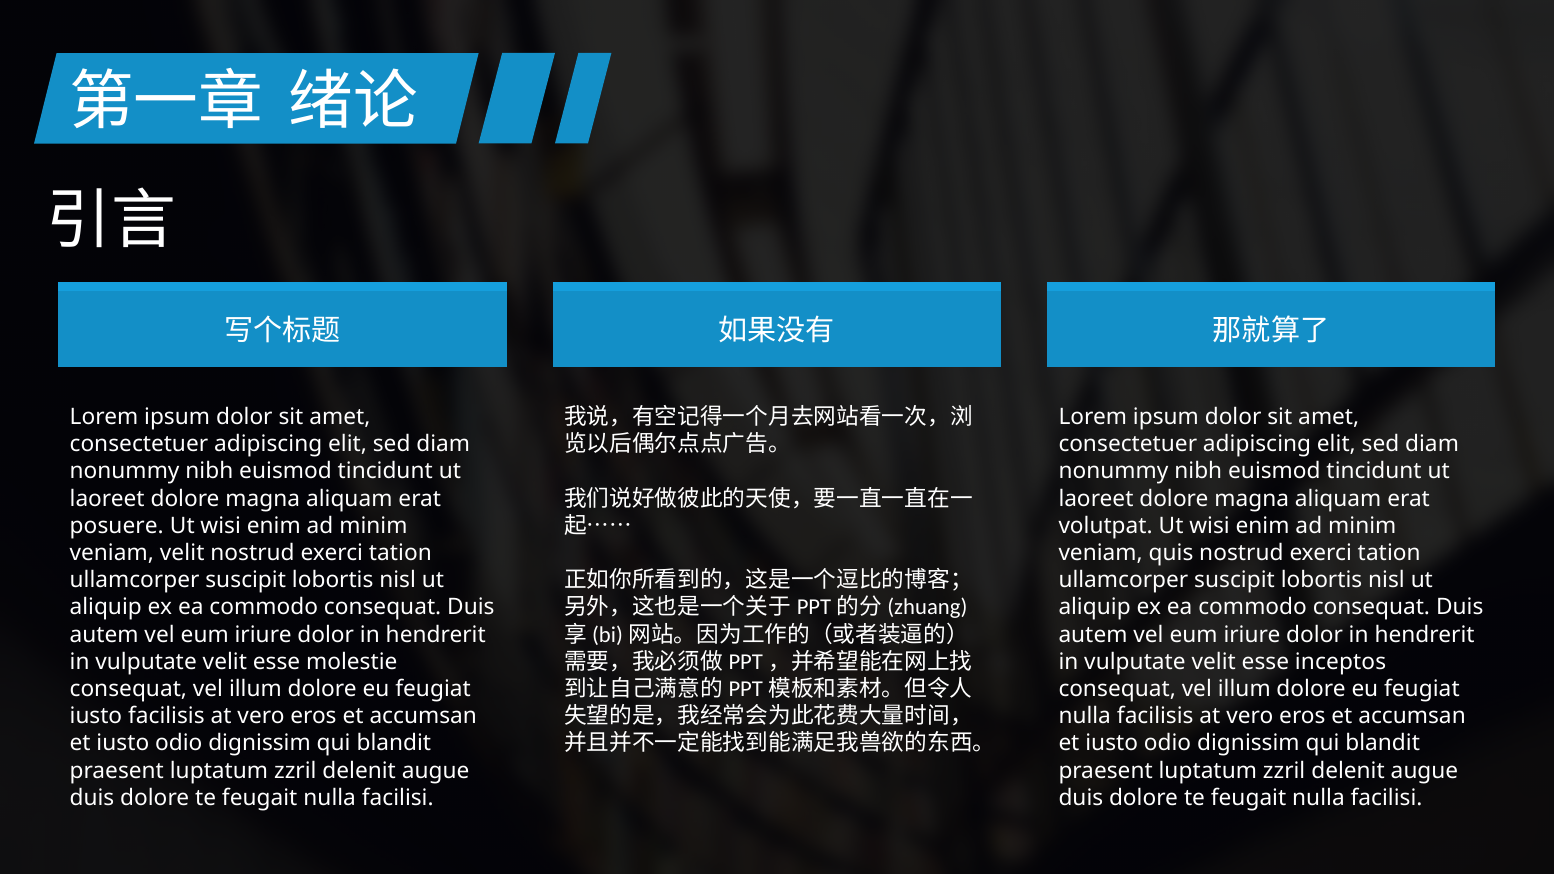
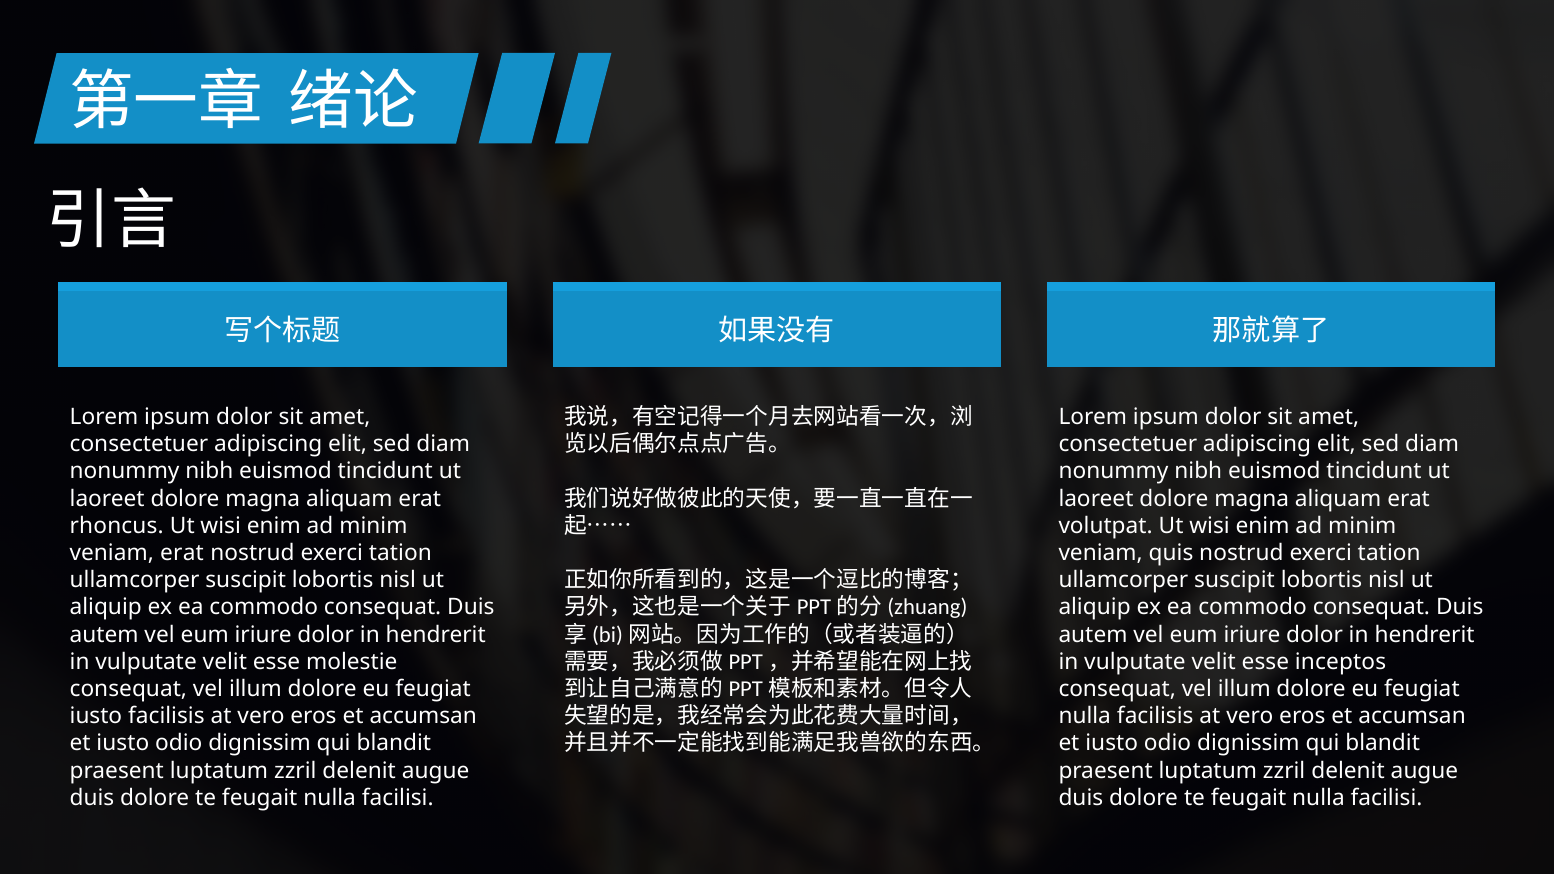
posuere: posuere -> rhoncus (117, 526)
veniam velit: velit -> erat (182, 553)
